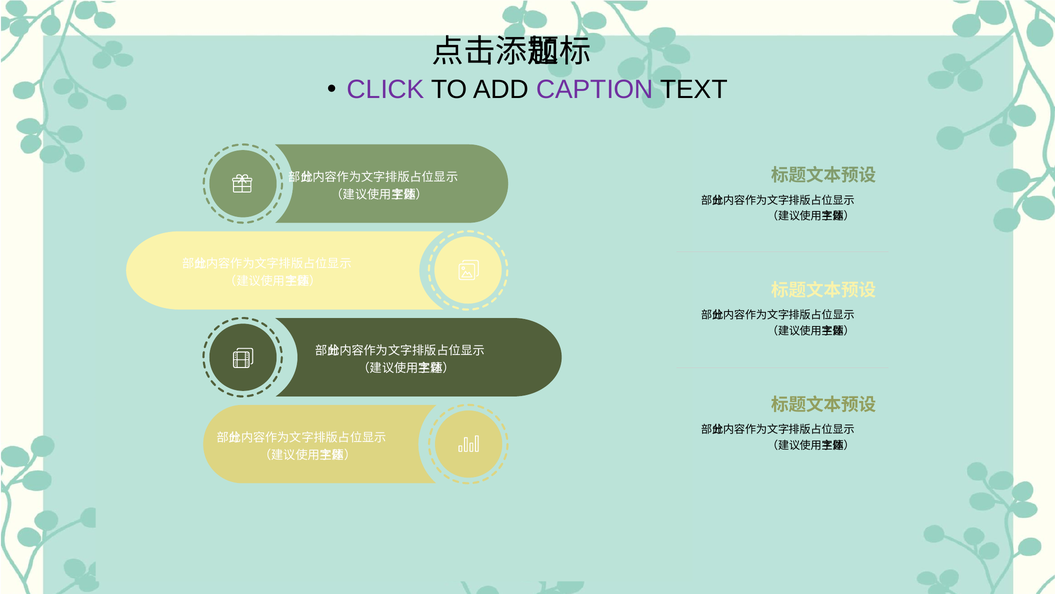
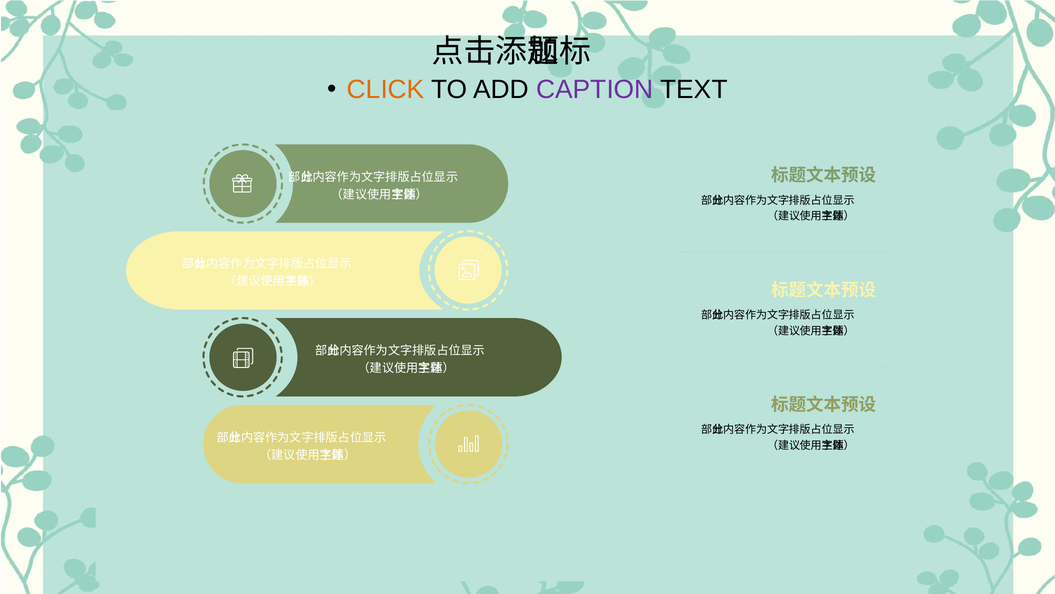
CLICK colour: purple -> orange (386, 89)
